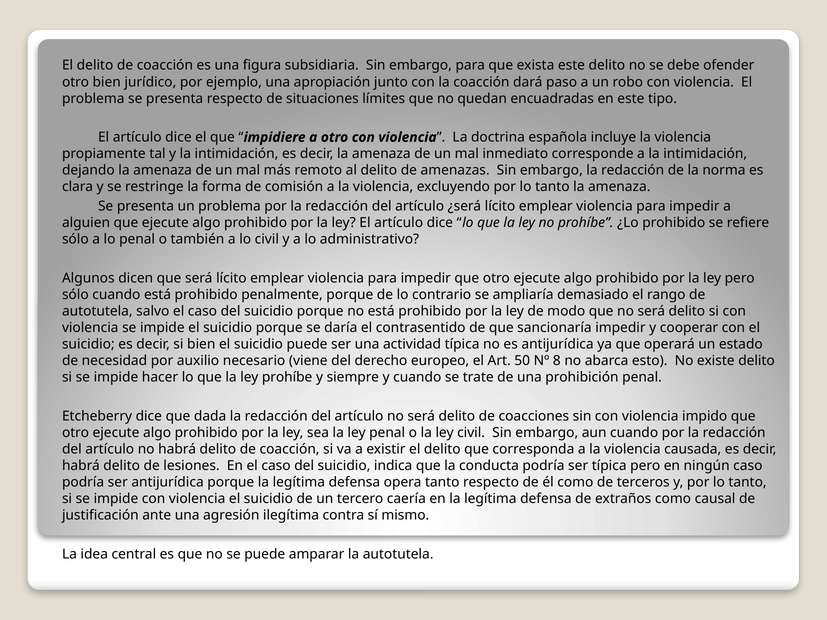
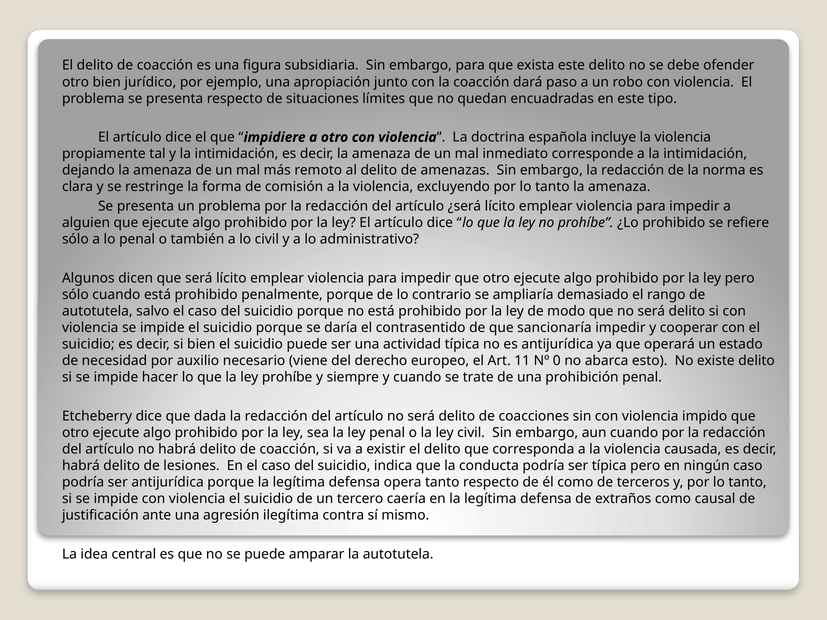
50: 50 -> 11 (522, 361)
8: 8 -> 0 (557, 361)
